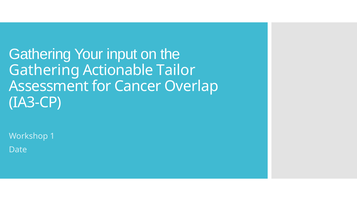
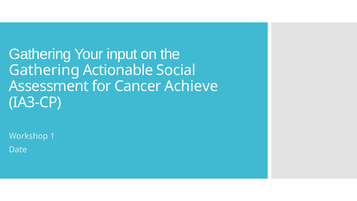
Tailor: Tailor -> Social (176, 70)
Overlap: Overlap -> Achieve (191, 86)
